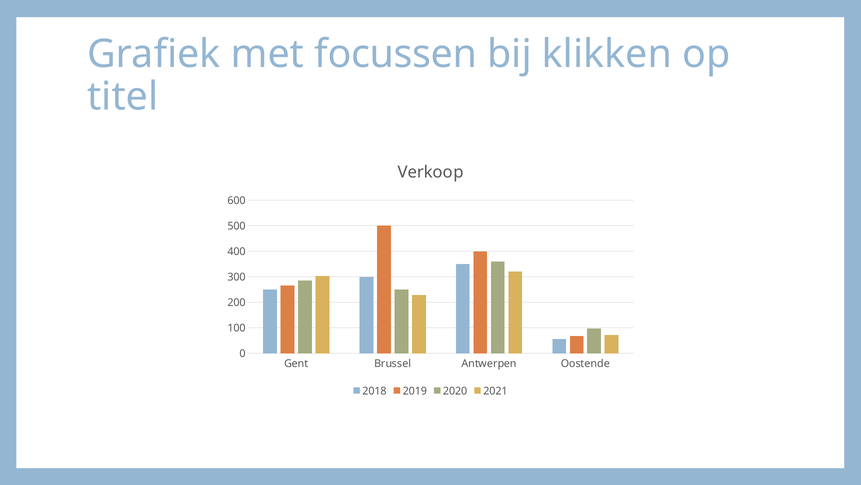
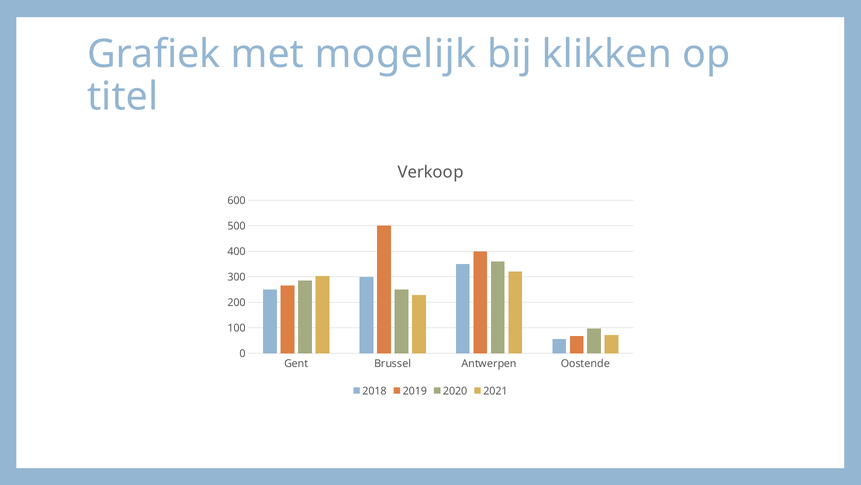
focussen: focussen -> mogelijk (395, 54)
